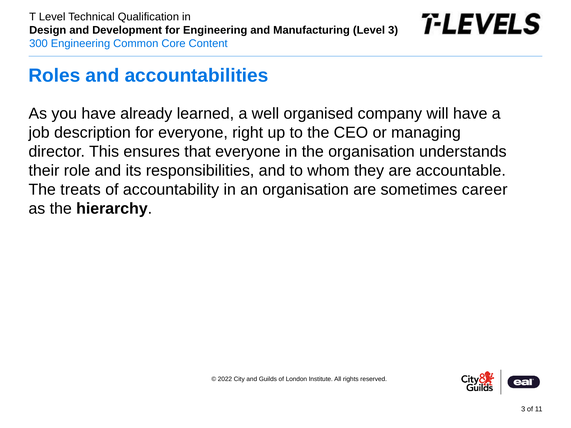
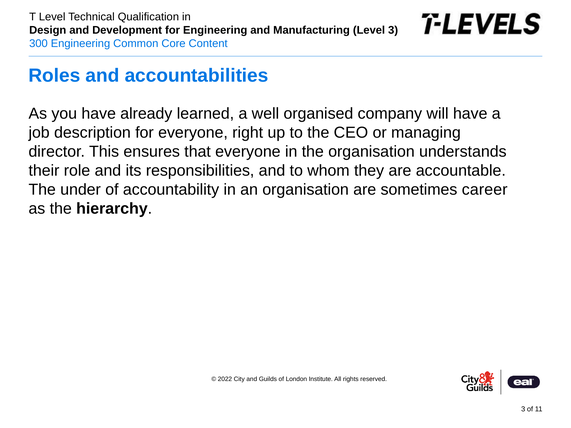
treats: treats -> under (81, 190)
